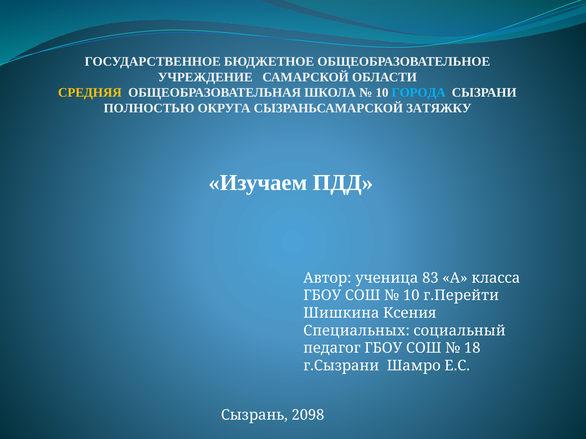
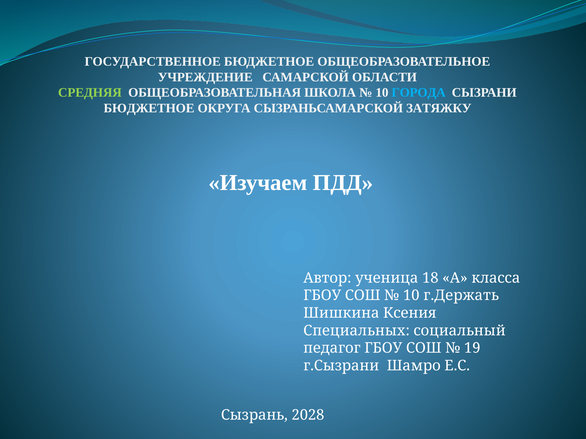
СРЕДНЯЯ colour: yellow -> light green (90, 93)
ПОЛНОСТЬЮ: ПОЛНОСТЬЮ -> БЮДЖЕТНОЕ (149, 108)
83: 83 -> 18 (430, 278)
г.Перейти: г.Перейти -> г.Держать (461, 296)
18: 18 -> 19 (472, 349)
2098: 2098 -> 2028 (308, 416)
